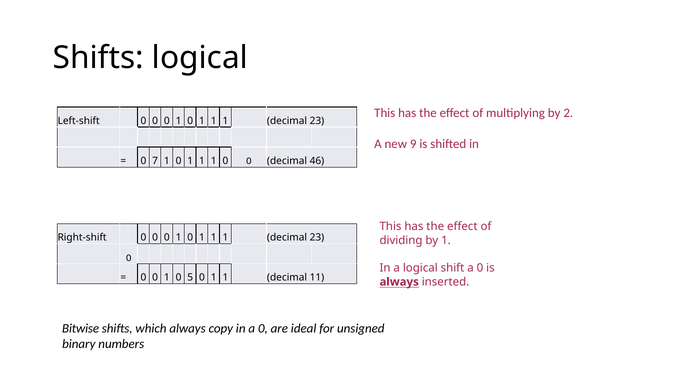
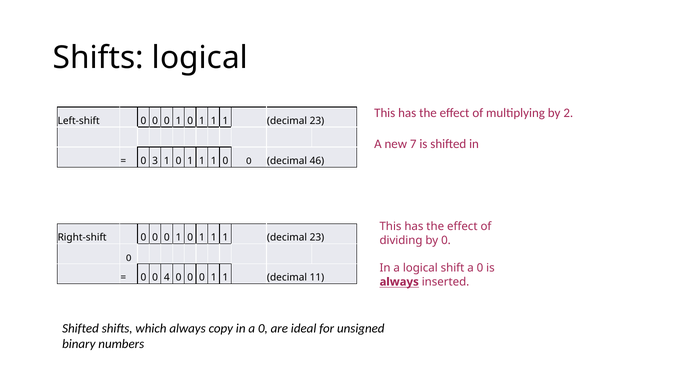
9: 9 -> 7 (413, 144)
7: 7 -> 3 (155, 161)
by 1: 1 -> 0 (446, 241)
1: 1 -> 4 (167, 278)
5: 5 -> 0 (190, 278)
Bitwise: Bitwise -> Shifted (81, 329)
